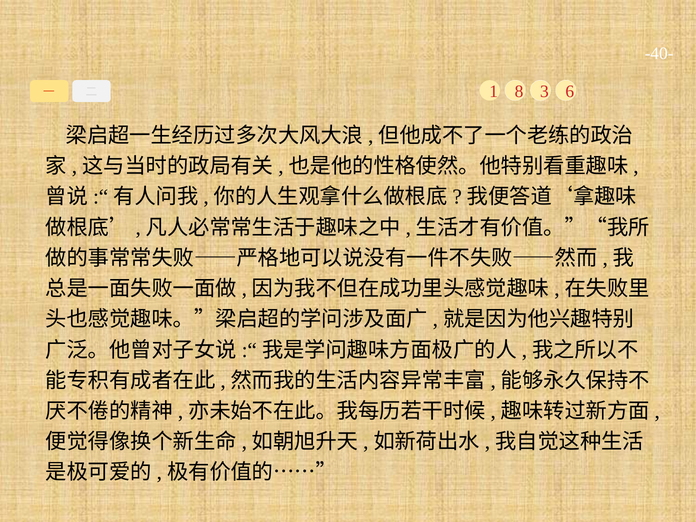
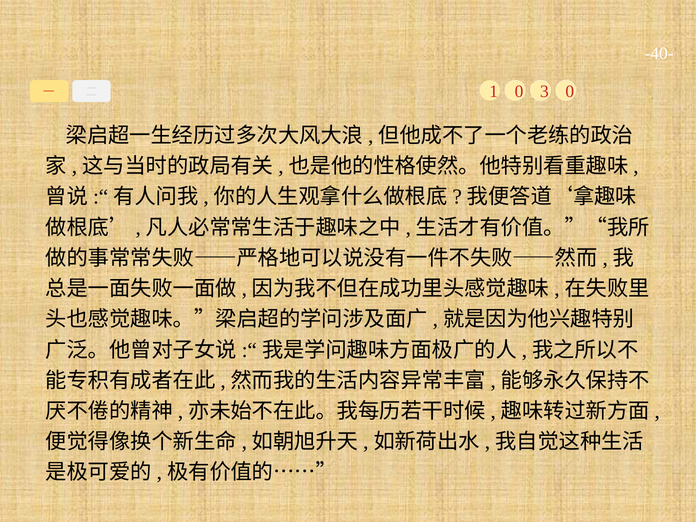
1 8: 8 -> 0 (519, 92)
3 6: 6 -> 0 (570, 92)
